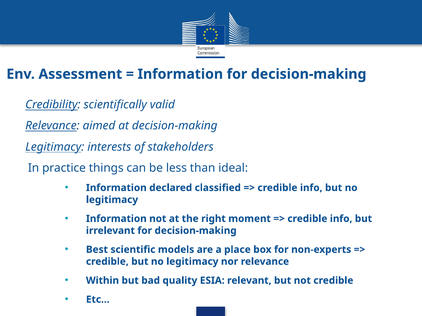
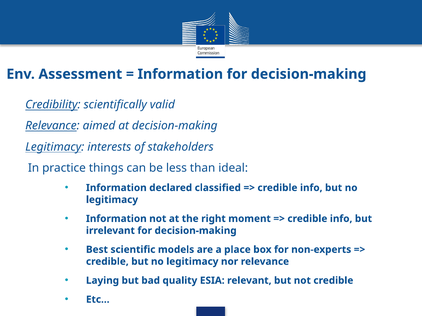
Within: Within -> Laying (102, 281)
